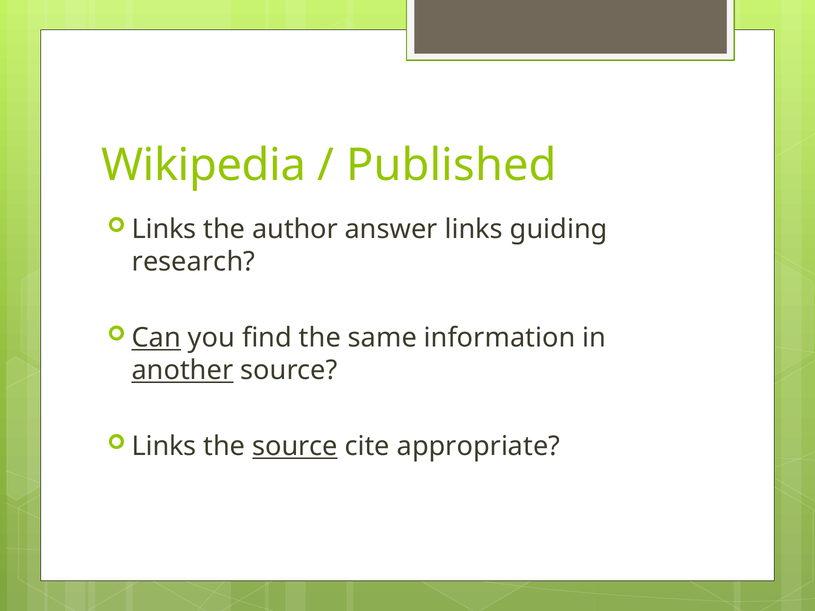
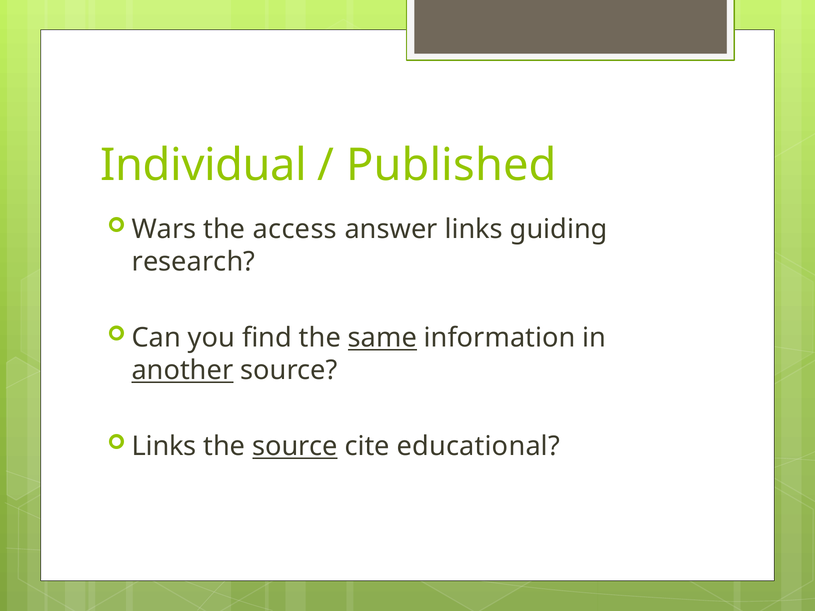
Wikipedia: Wikipedia -> Individual (204, 165)
Links: Links -> Wars (164, 229)
author: author -> access (295, 229)
Can underline: present -> none (156, 338)
same underline: none -> present (382, 338)
appropriate: appropriate -> educational (478, 447)
